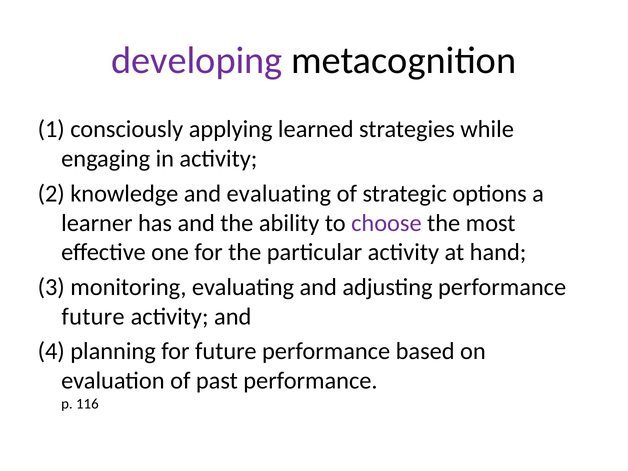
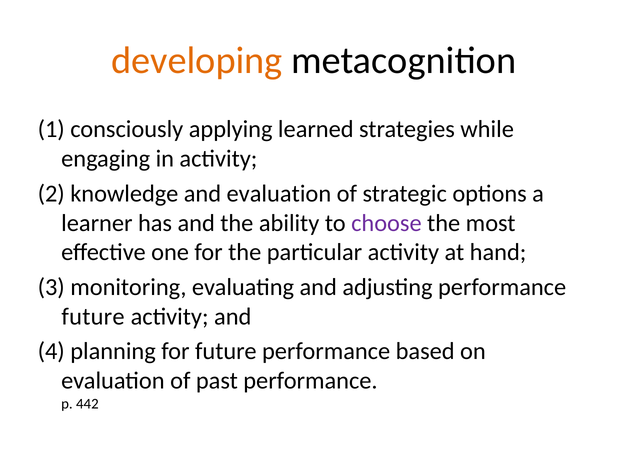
developing colour: purple -> orange (197, 61)
and evaluating: evaluating -> evaluation (279, 194)
116: 116 -> 442 (87, 404)
